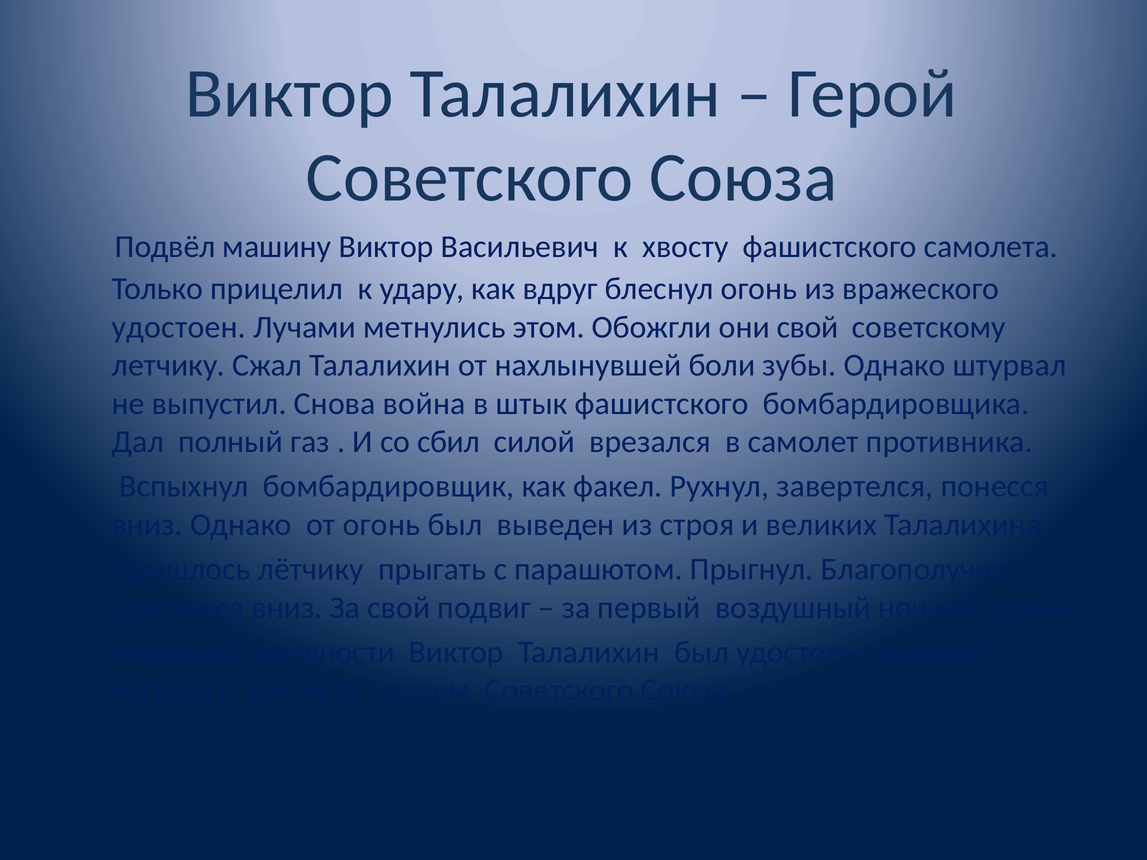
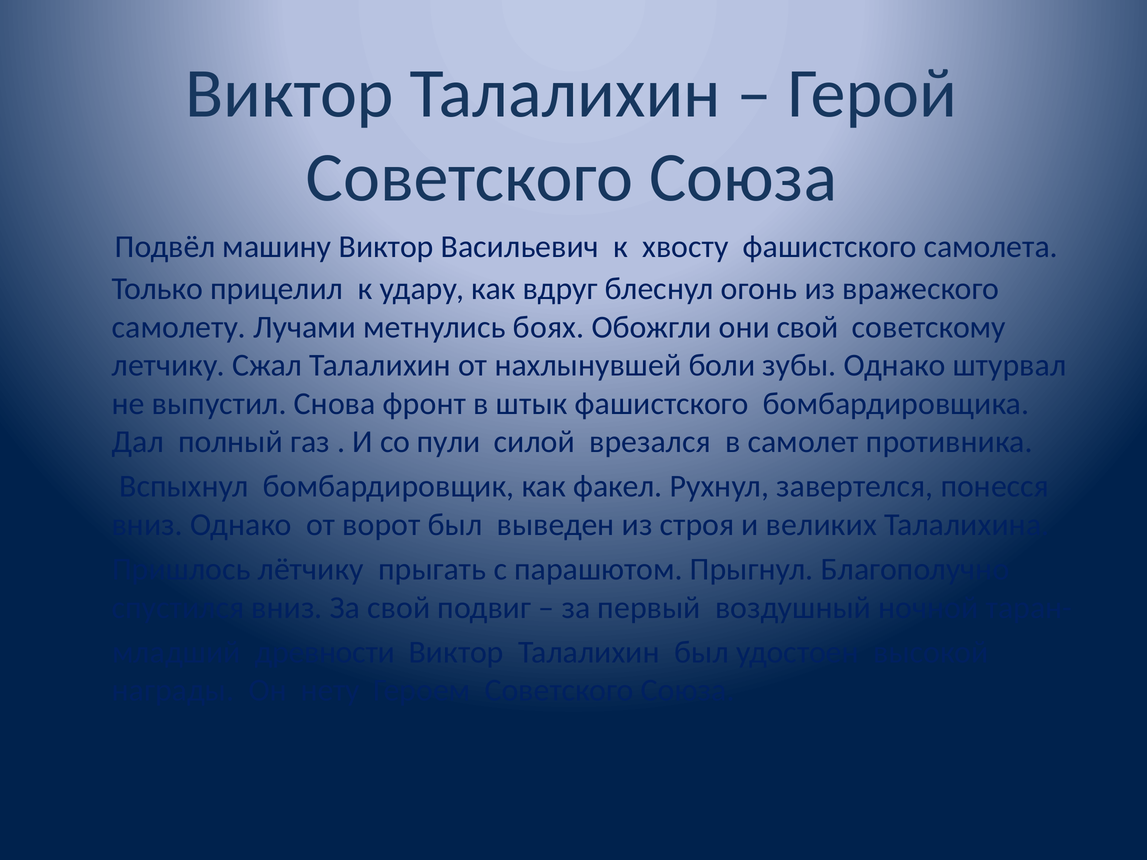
удостоен: удостоен -> самолету (179, 327)
этом: этом -> боях (549, 327)
война: война -> фронт (424, 404)
сбил: сбил -> пули (449, 442)
от огонь: огонь -> ворот (382, 525)
